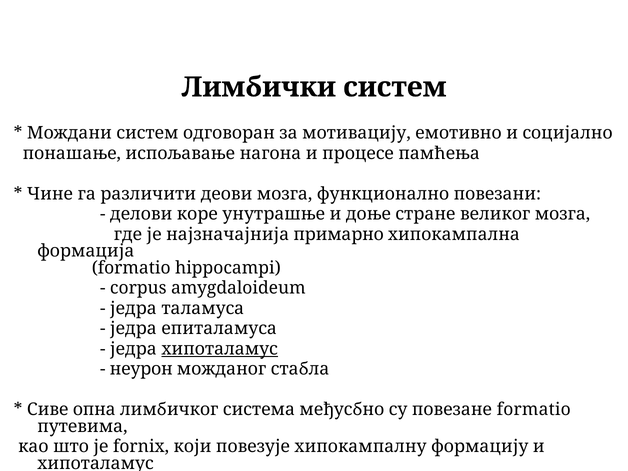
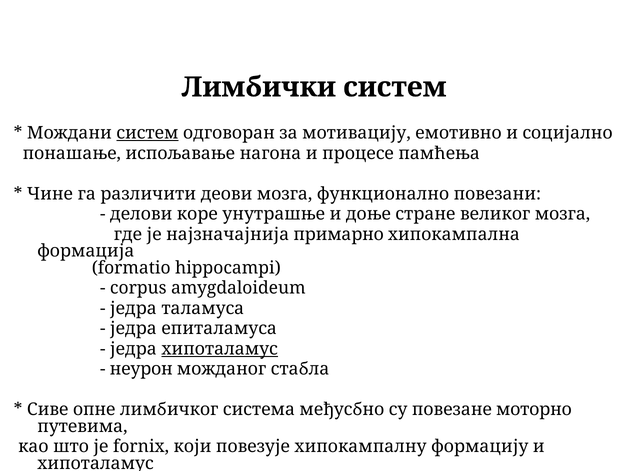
систем underline: none -> present (147, 133)
опна: опна -> опне (94, 410)
повезане formatio: formatio -> моторно (534, 410)
